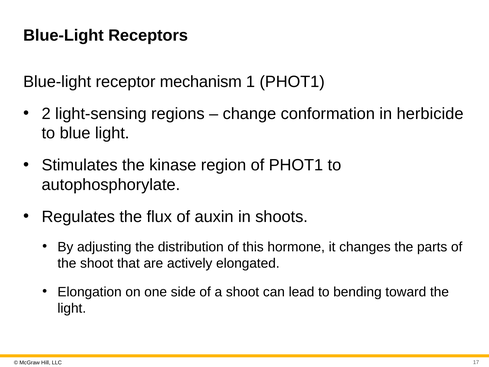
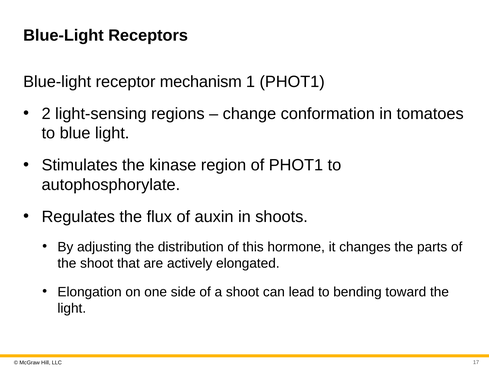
herbicide: herbicide -> tomatoes (430, 114)
